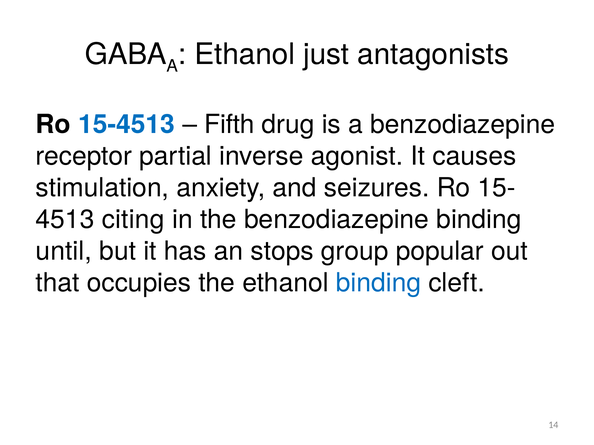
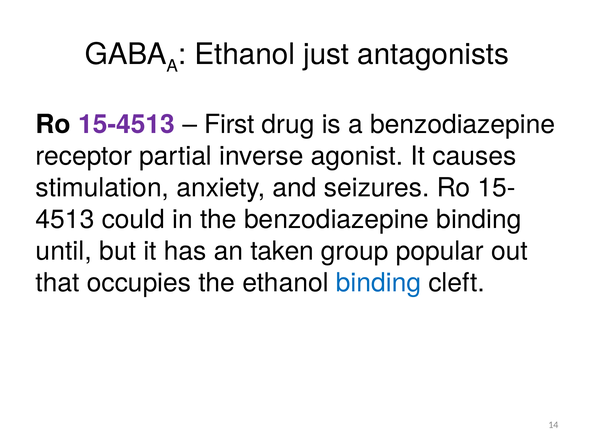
15-4513 colour: blue -> purple (126, 125)
Fifth: Fifth -> First (229, 125)
citing: citing -> could (133, 220)
stops: stops -> taken (282, 251)
